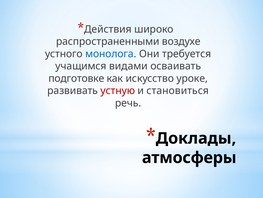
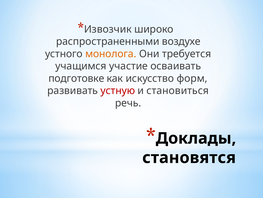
Действия: Действия -> Извозчик (108, 29)
монолога colour: blue -> orange (111, 54)
видами: видами -> участие (128, 66)
уроке: уроке -> форм (192, 78)
атмосферы: атмосферы -> становятся (189, 157)
